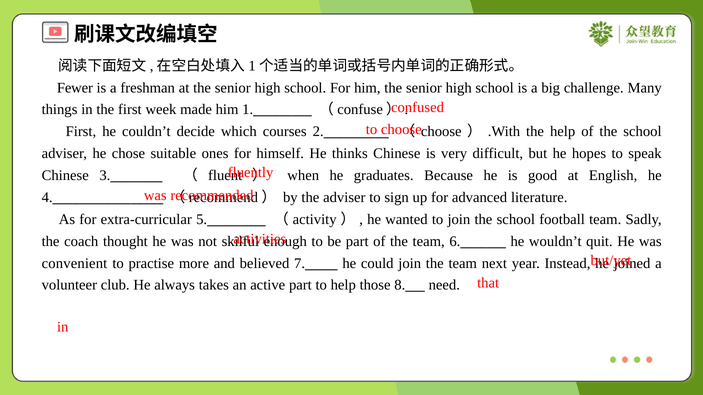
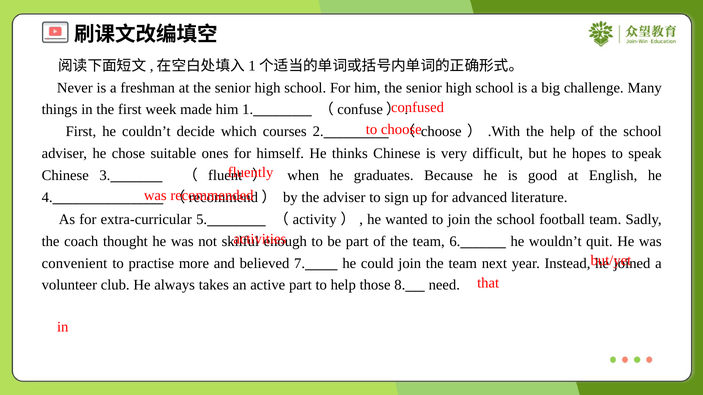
Fewer: Fewer -> Never (75, 88)
